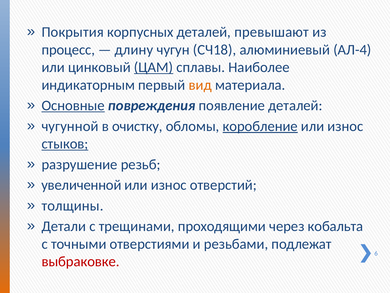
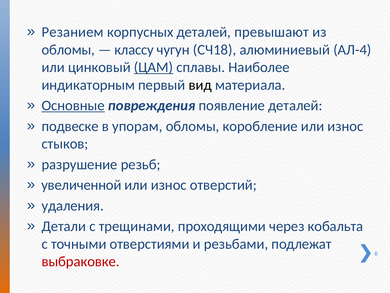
Покрытия: Покрытия -> Резанием (73, 32)
процесс: процесс -> обломы (68, 50)
длину: длину -> классу (134, 50)
вид colour: orange -> black (200, 85)
чугунной: чугунной -> подвеске (70, 126)
очистку: очистку -> упорам (137, 126)
коробление underline: present -> none (260, 126)
стыков underline: present -> none (65, 144)
толщины: толщины -> удаления (73, 205)
